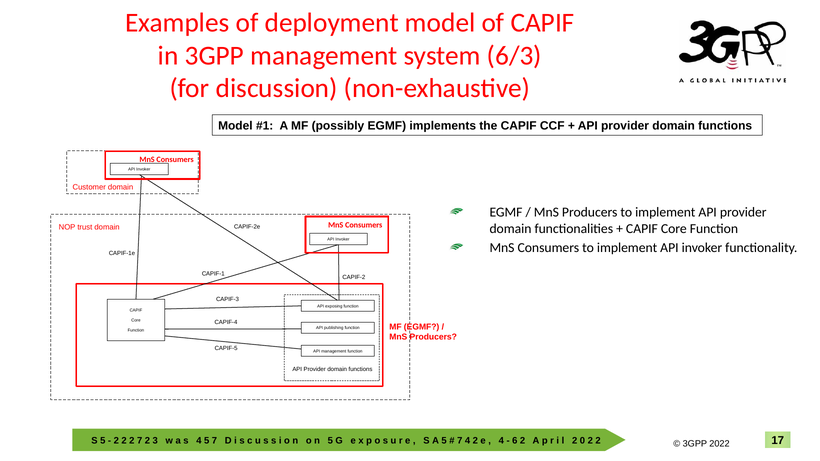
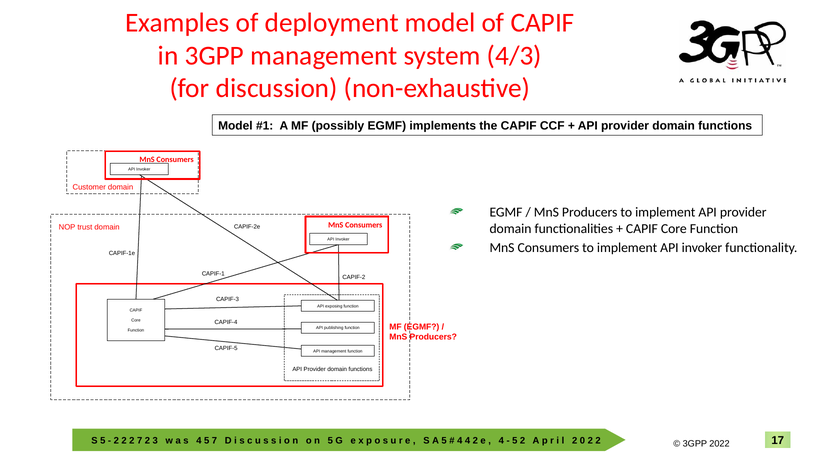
6/3: 6/3 -> 4/3 (514, 56)
7: 7 -> 4 (460, 441)
6: 6 -> 5 (515, 441)
